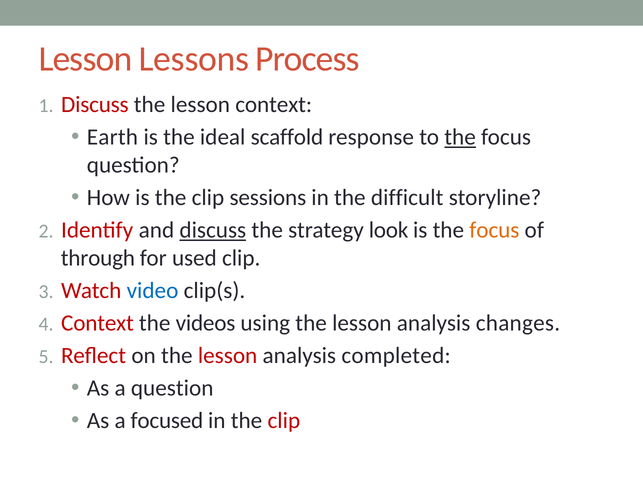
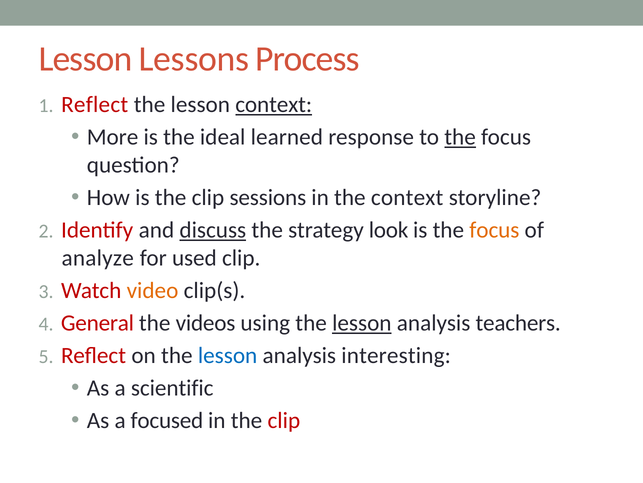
Discuss: Discuss -> Reflect (95, 105)
context underline: none -> present (274, 105)
Earth: Earth -> More (113, 137)
scaffold: scaffold -> learned (287, 137)
the difficult: difficult -> context (407, 197)
through: through -> analyze (98, 258)
video colour: blue -> orange (153, 290)
Context: Context -> General (97, 323)
lesson underline: none -> present (362, 323)
changes: changes -> teachers (518, 323)
lesson colour: red -> blue (228, 355)
completed: completed -> interesting (396, 355)
a question: question -> scientific (172, 388)
